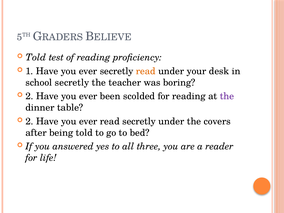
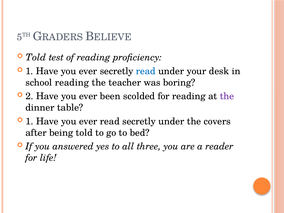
read colour: orange -> blue (146, 71)
school secretly: secretly -> reading (72, 83)
2: 2 -> 1 (29, 121)
